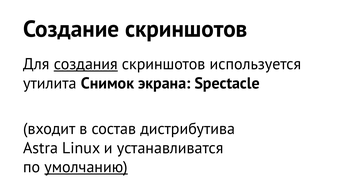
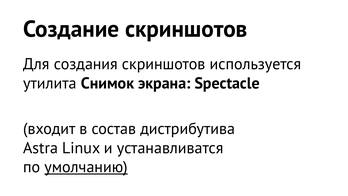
создания underline: present -> none (86, 64)
